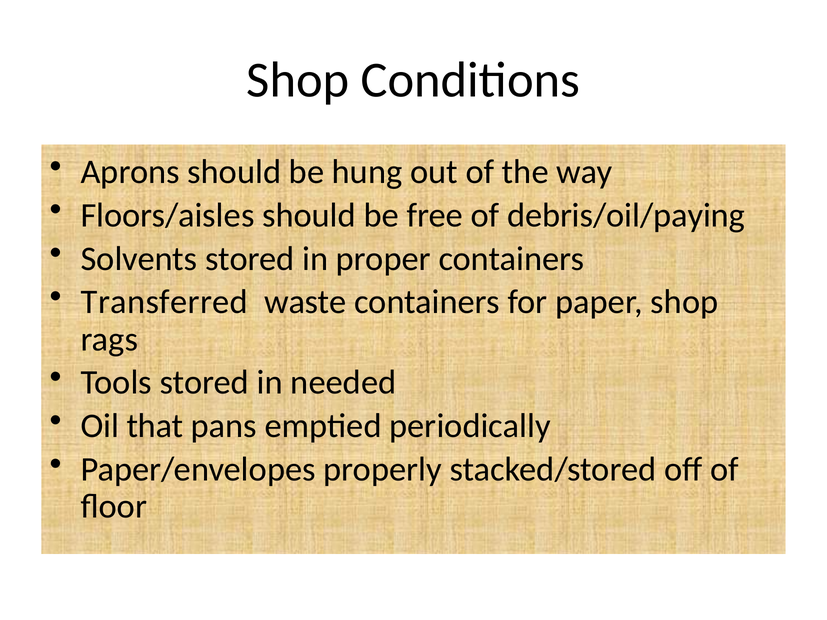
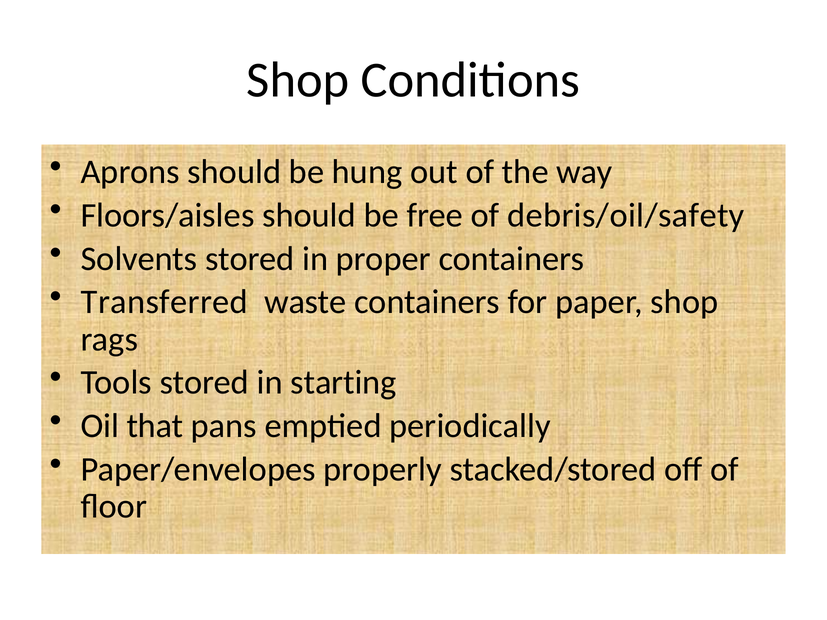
debris/oil/paying: debris/oil/paying -> debris/oil/safety (626, 215)
needed: needed -> starting (343, 383)
